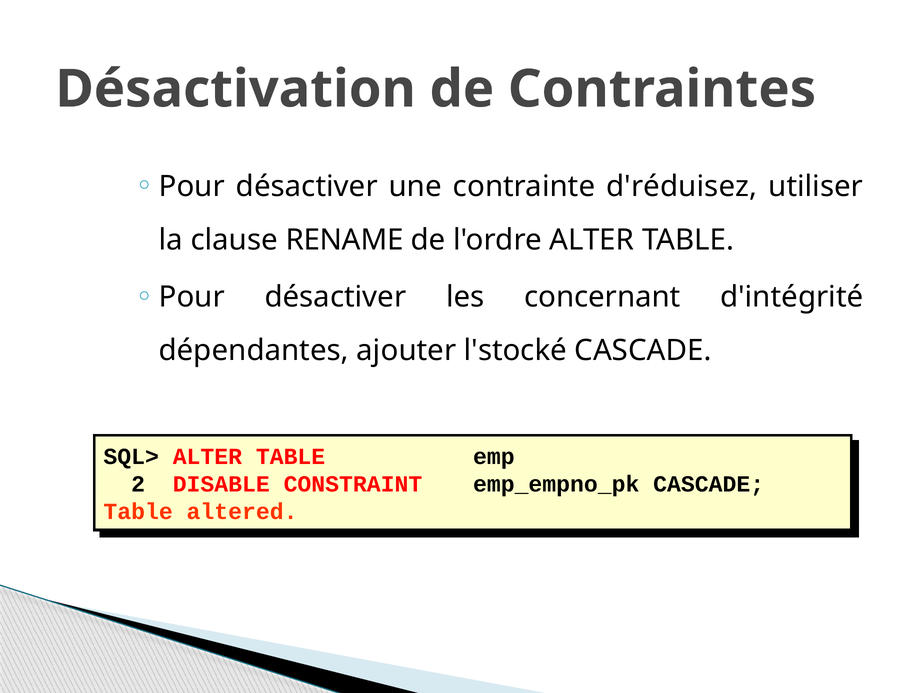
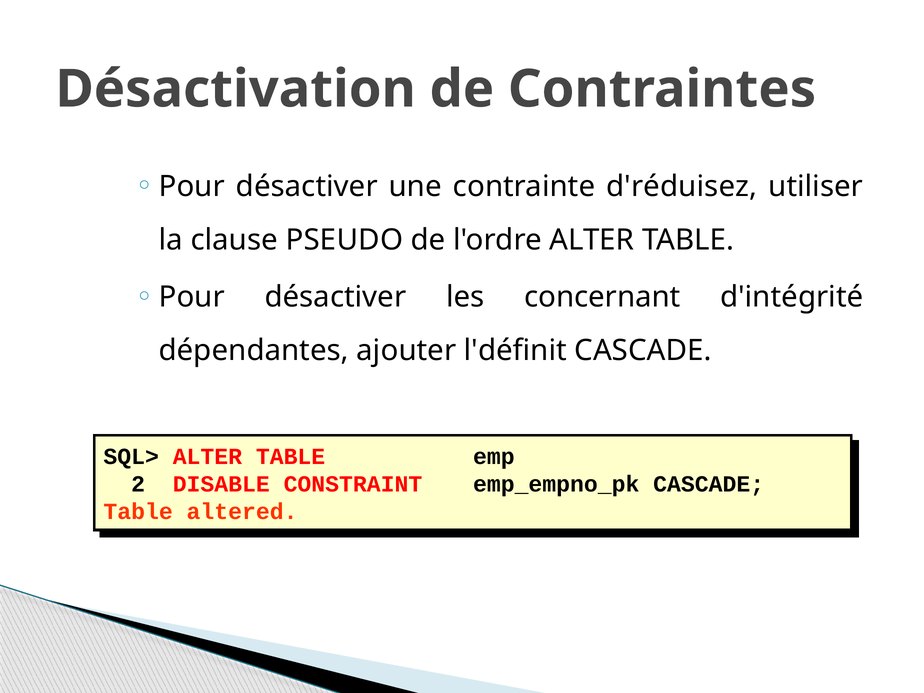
RENAME: RENAME -> PSEUDO (344, 240)
l'stocké: l'stocké -> l'définit (515, 350)
